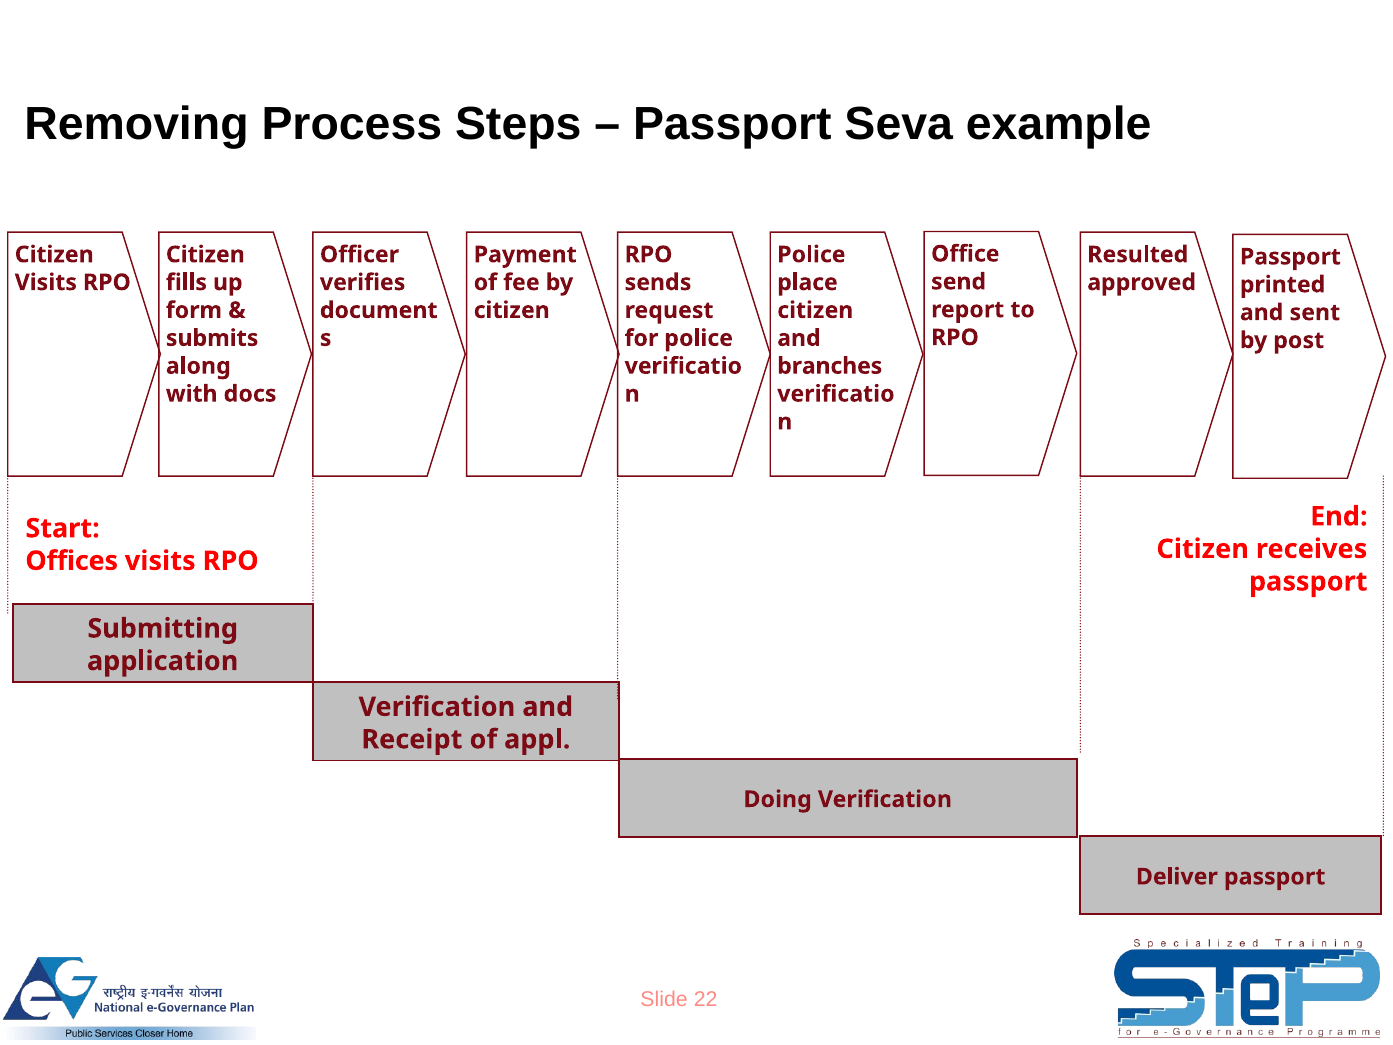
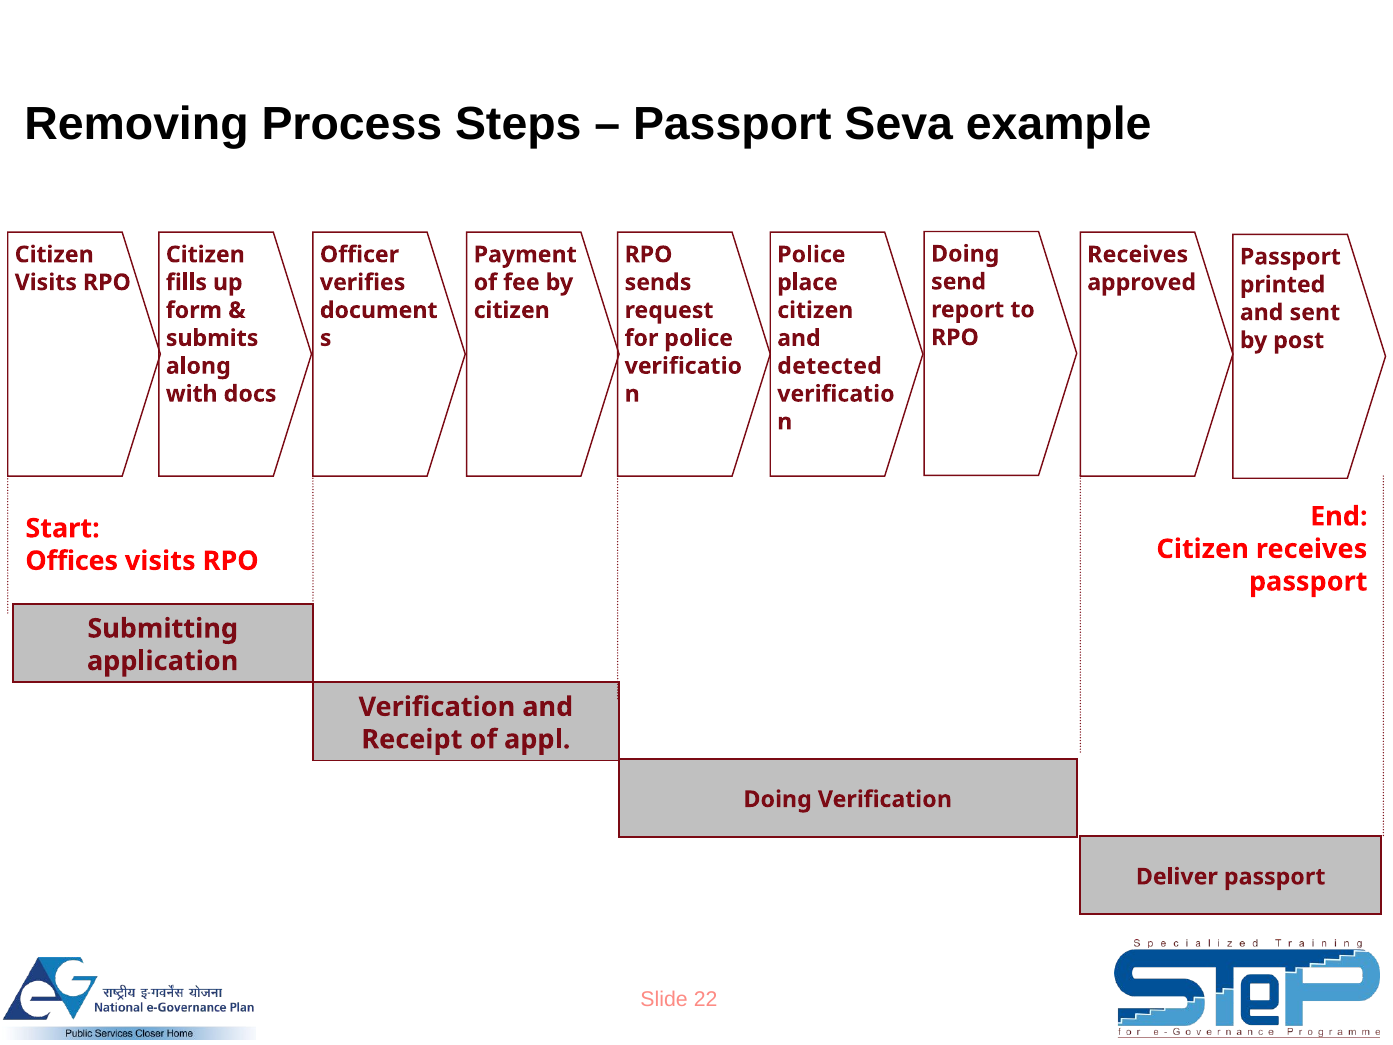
Office: Office -> Doing (965, 254)
Resulted: Resulted -> Receives (1138, 255)
branches: branches -> detected (830, 366)
